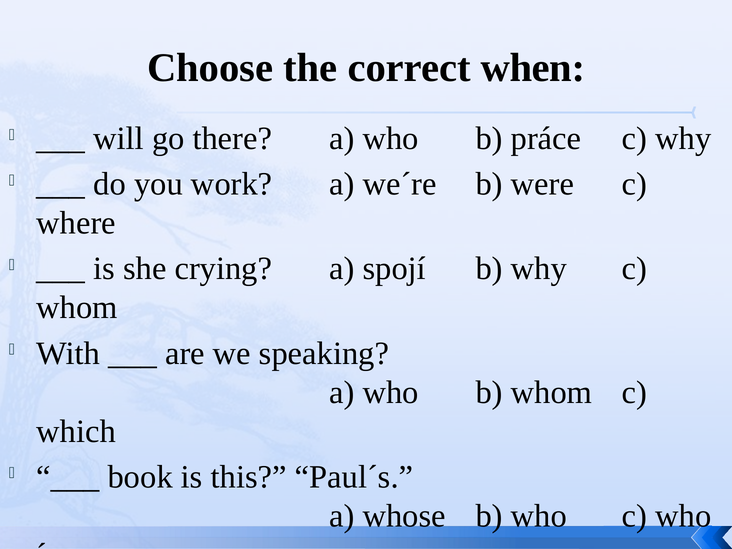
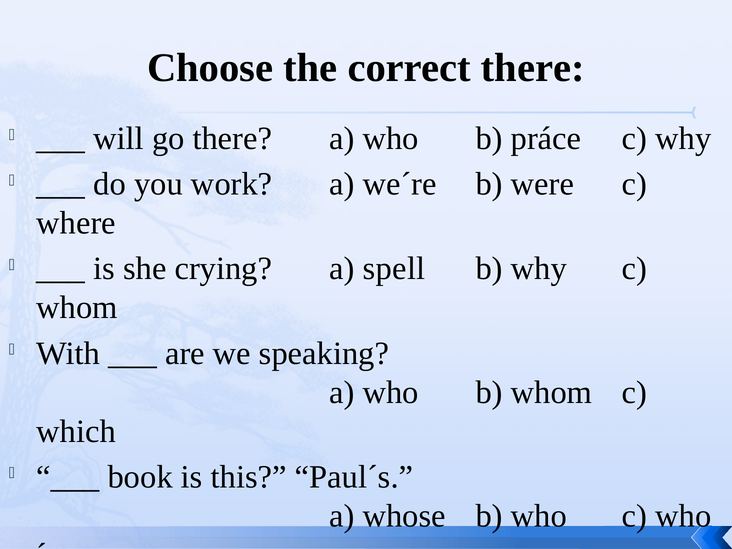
correct when: when -> there (533, 68)
a spojí: spojí -> spell (394, 269)
